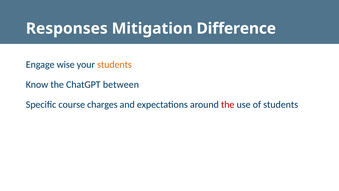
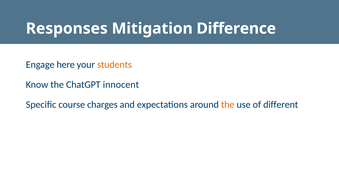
wise: wise -> here (66, 65)
between: between -> innocent (121, 84)
the colour: red -> orange (228, 104)
of students: students -> different (281, 104)
